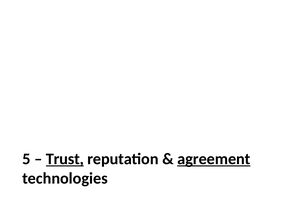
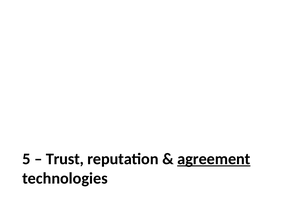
Trust underline: present -> none (65, 159)
